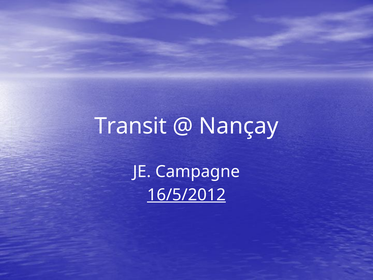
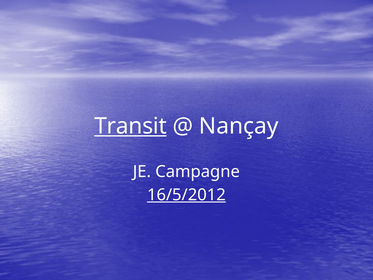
Transit underline: none -> present (131, 126)
